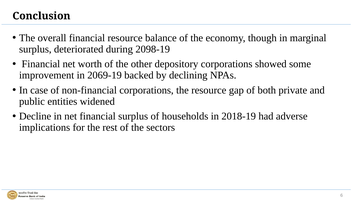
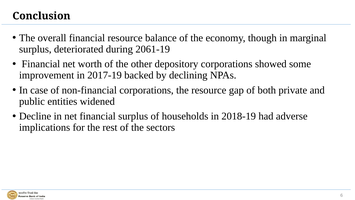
2098-19: 2098-19 -> 2061-19 (153, 49)
2069-19: 2069-19 -> 2017-19 (105, 75)
